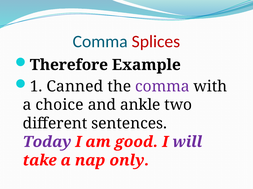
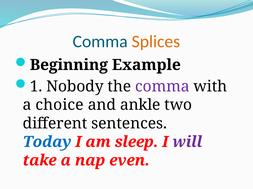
Splices colour: red -> orange (156, 42)
Therefore: Therefore -> Beginning (69, 65)
Canned: Canned -> Nobody (75, 87)
Today colour: purple -> blue (47, 142)
good: good -> sleep (137, 142)
only: only -> even (129, 161)
